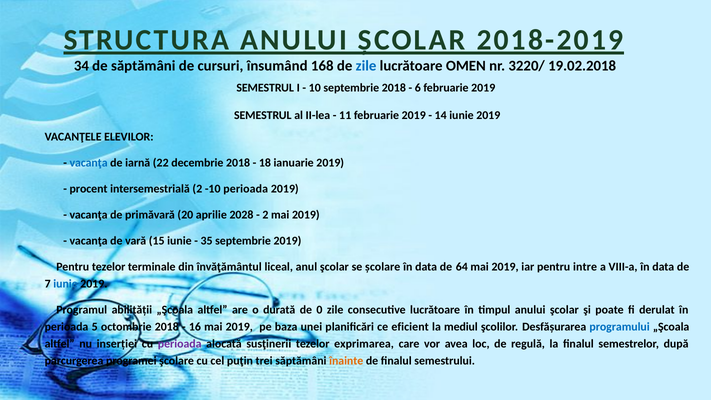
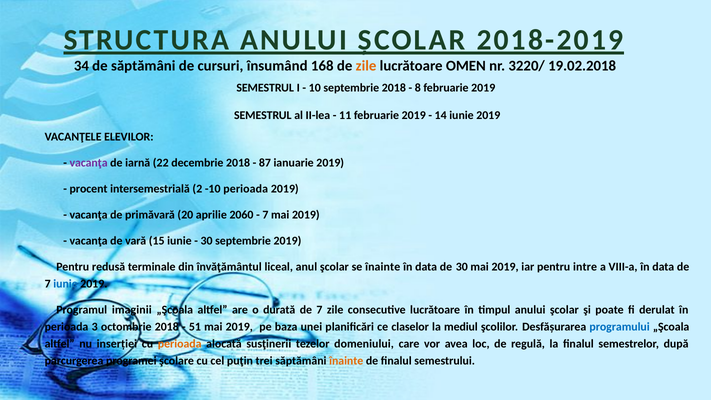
zile colour: blue -> orange (366, 66)
6: 6 -> 8 (418, 88)
vacanţa colour: blue -> purple (89, 163)
18: 18 -> 87 (265, 163)
2028: 2028 -> 2060 (241, 215)
2: 2 -> 7 (265, 215)
35: 35 -> 30 (207, 241)
Pentru tezelor: tezelor -> redusă (109, 267)
se școlare: școlare -> înainte (383, 267)
de 64: 64 -> 30 (462, 267)
abilității: abilității -> imaginii (132, 310)
durată de 0: 0 -> 7 (319, 310)
5: 5 -> 3 (95, 327)
16: 16 -> 51 (195, 327)
eficient: eficient -> claselor (410, 327)
perioada colour: purple -> orange (180, 344)
exprimarea: exprimarea -> domeniului (364, 344)
